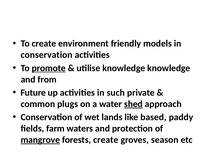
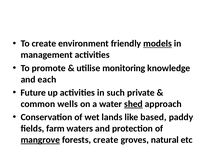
models underline: none -> present (158, 44)
conservation: conservation -> management (47, 55)
promote underline: present -> none (49, 68)
utilise knowledge: knowledge -> monitoring (124, 68)
from: from -> each (47, 79)
plugs: plugs -> wells (68, 104)
season: season -> natural (165, 140)
